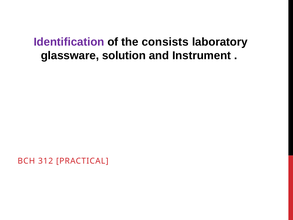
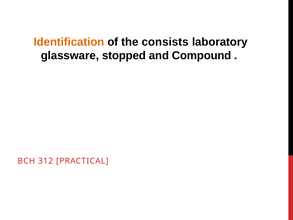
Identification colour: purple -> orange (69, 42)
solution: solution -> stopped (124, 56)
Instrument: Instrument -> Compound (202, 56)
